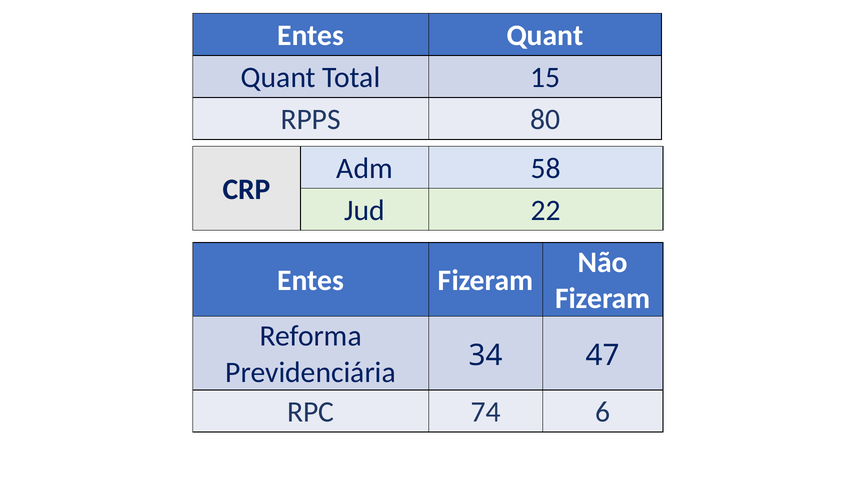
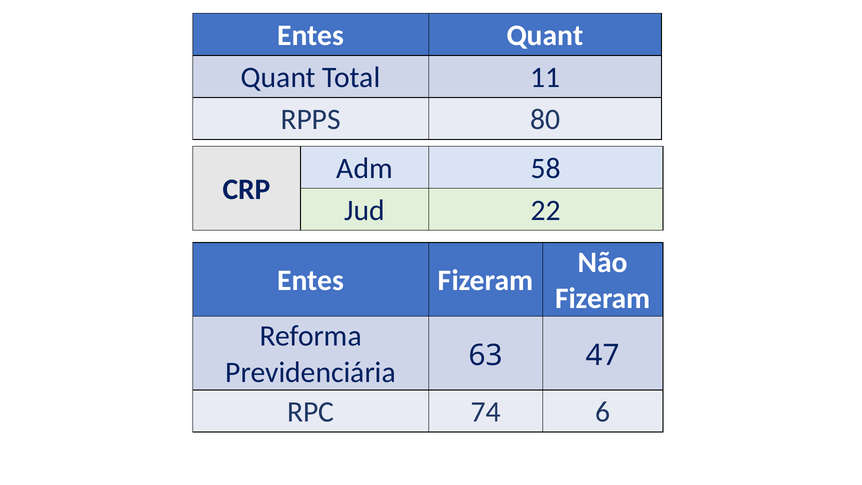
15: 15 -> 11 (545, 77)
34: 34 -> 63 (486, 355)
